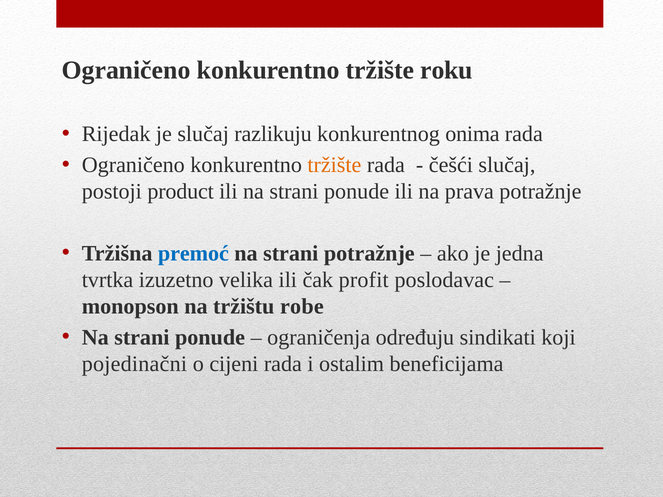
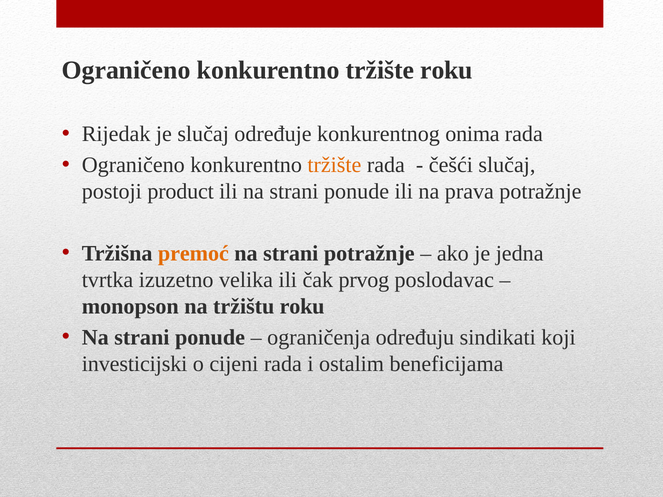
razlikuju: razlikuju -> određuje (273, 134)
premoć colour: blue -> orange (193, 253)
profit: profit -> prvog (364, 280)
tržištu robe: robe -> roku (302, 307)
pojedinačni: pojedinačni -> investicijski (135, 364)
